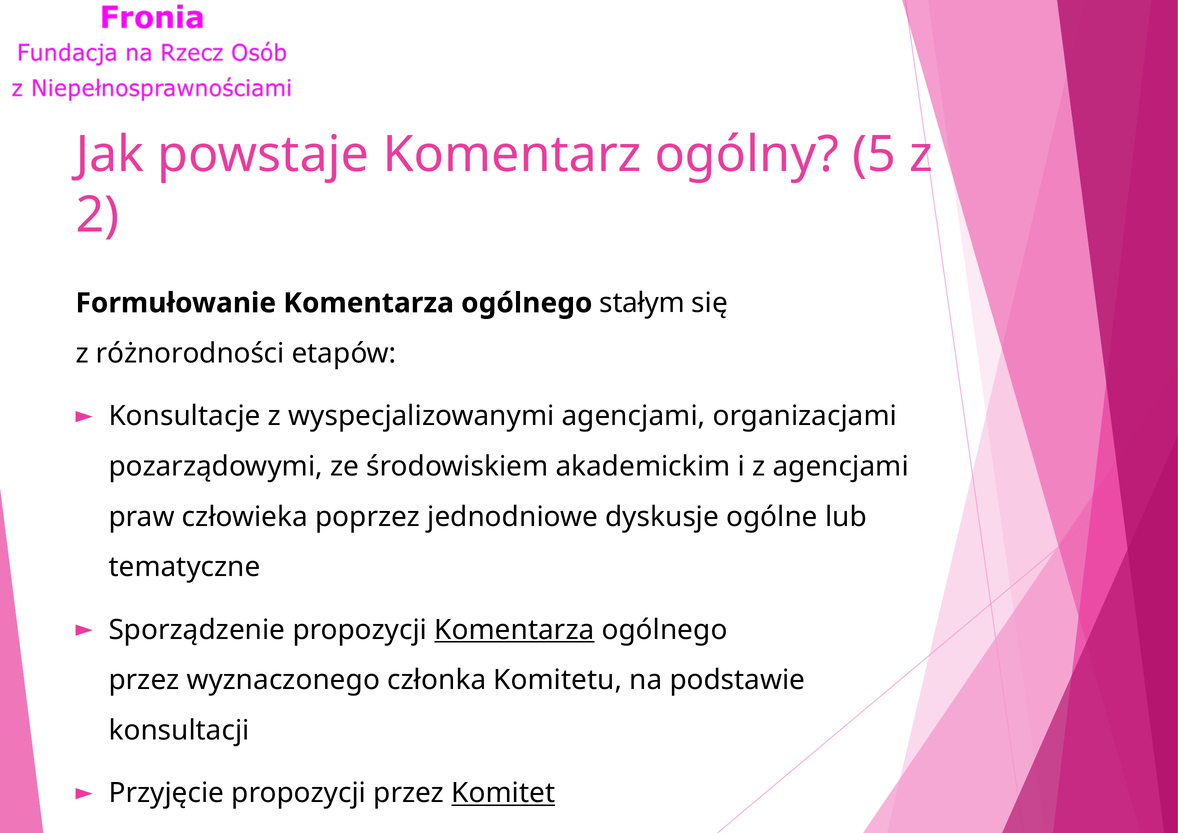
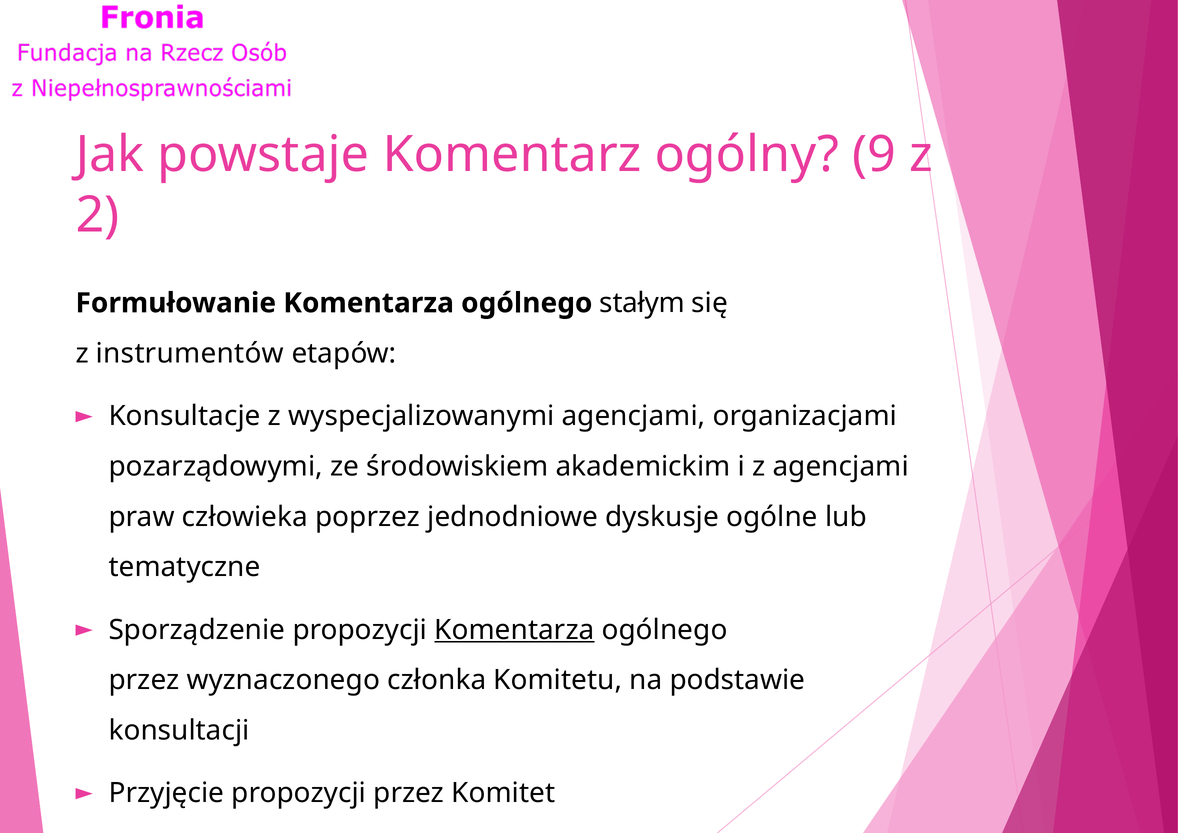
5: 5 -> 9 (874, 155)
różnorodności: różnorodności -> instrumentów (190, 353)
Komitet underline: present -> none (503, 793)
